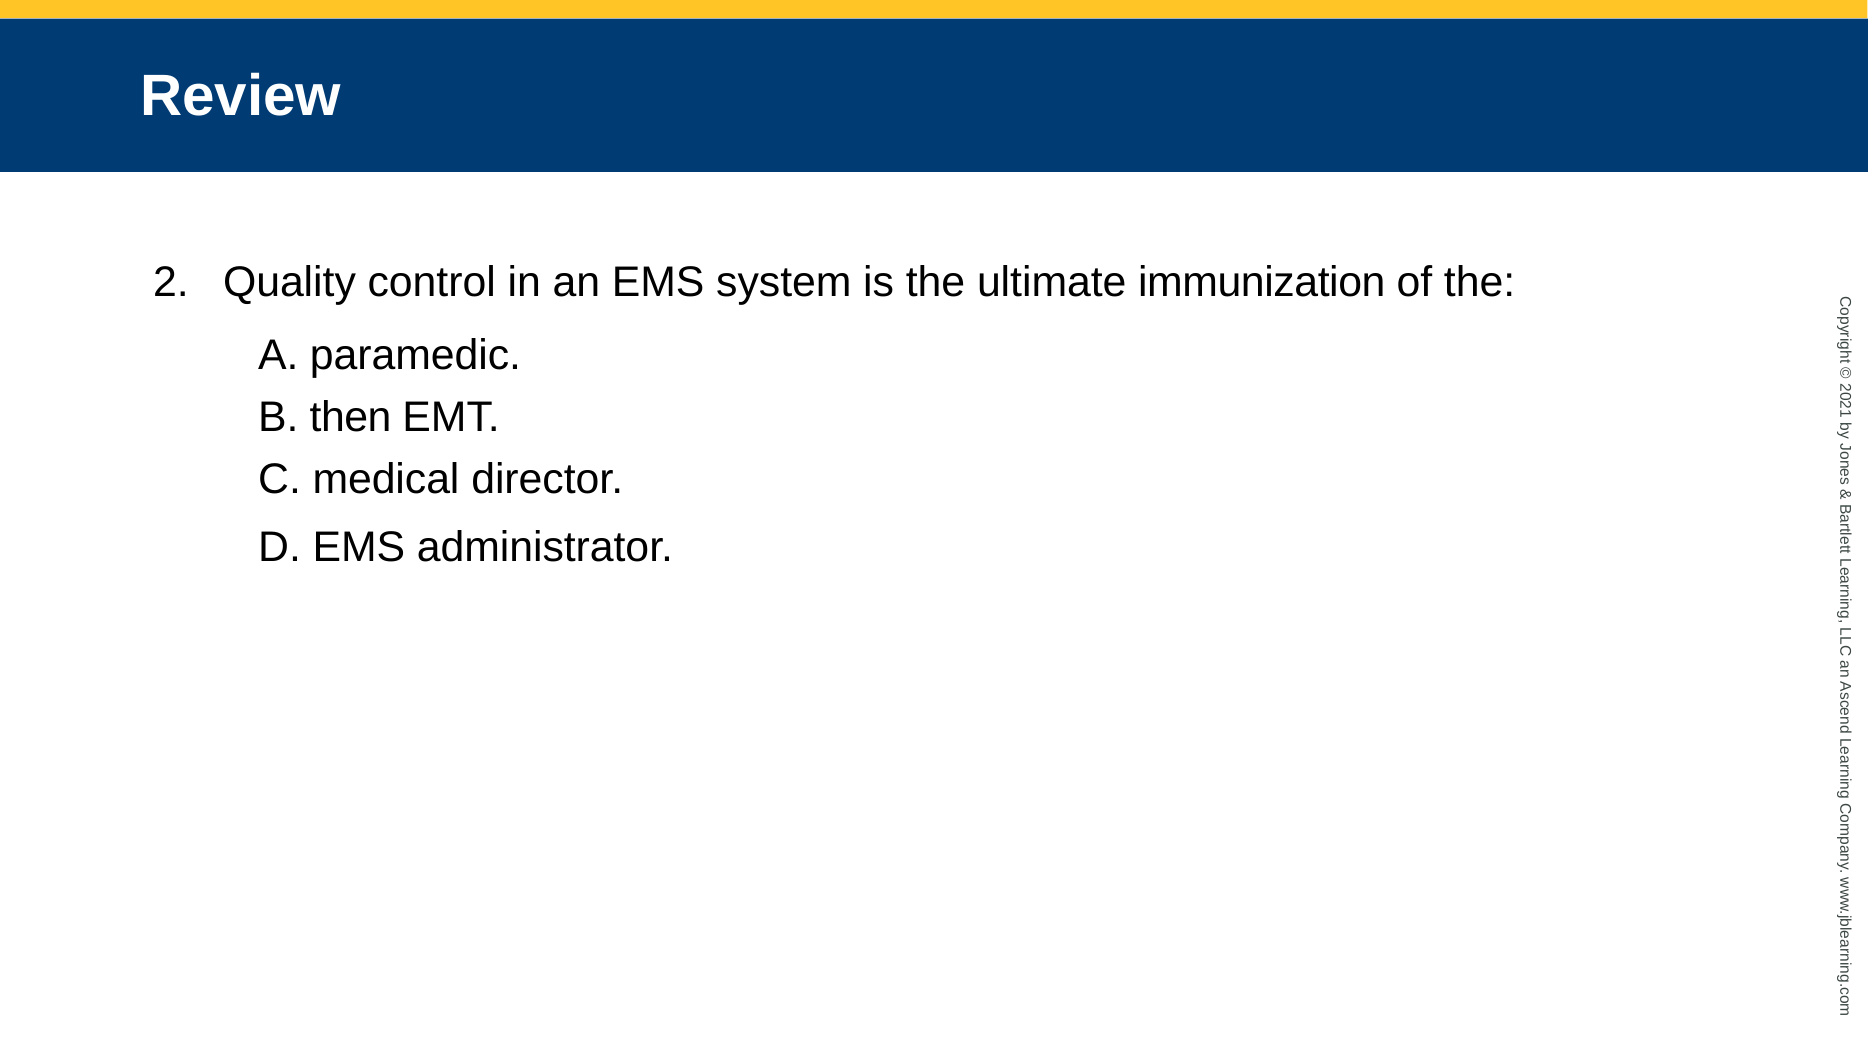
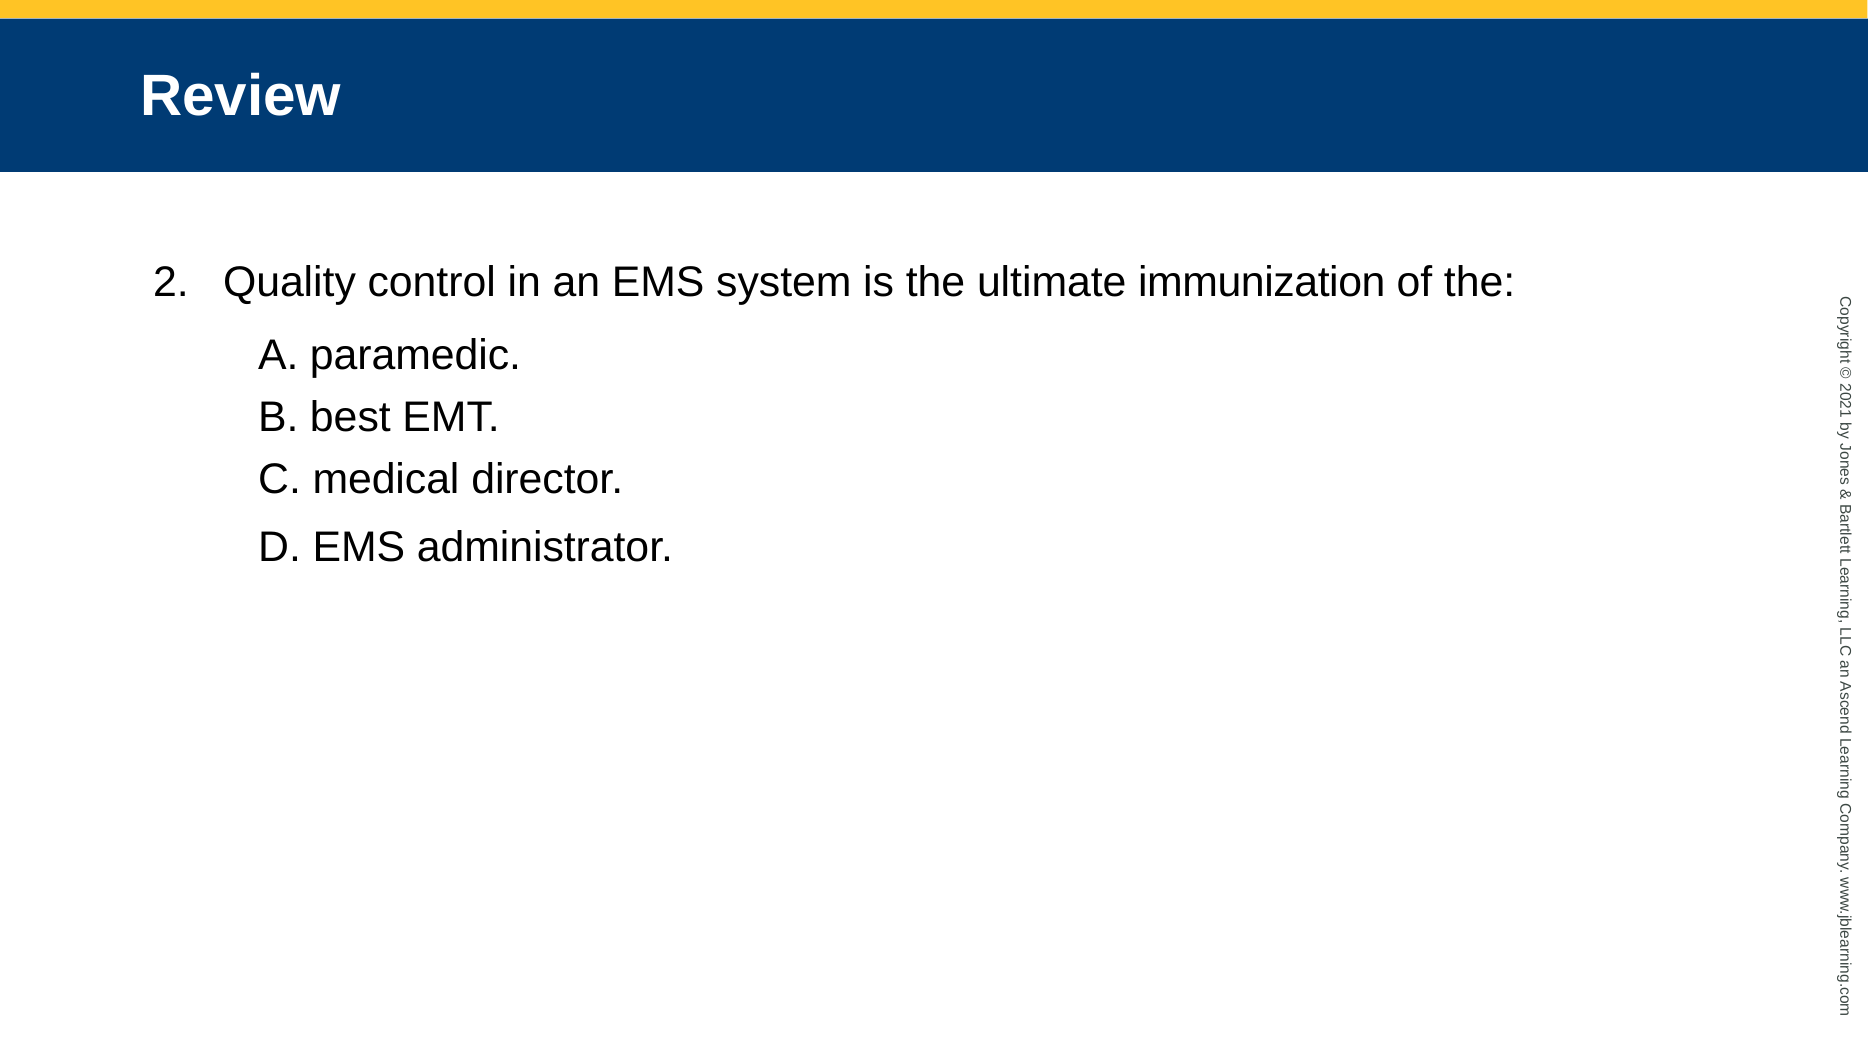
then: then -> best (350, 417)
